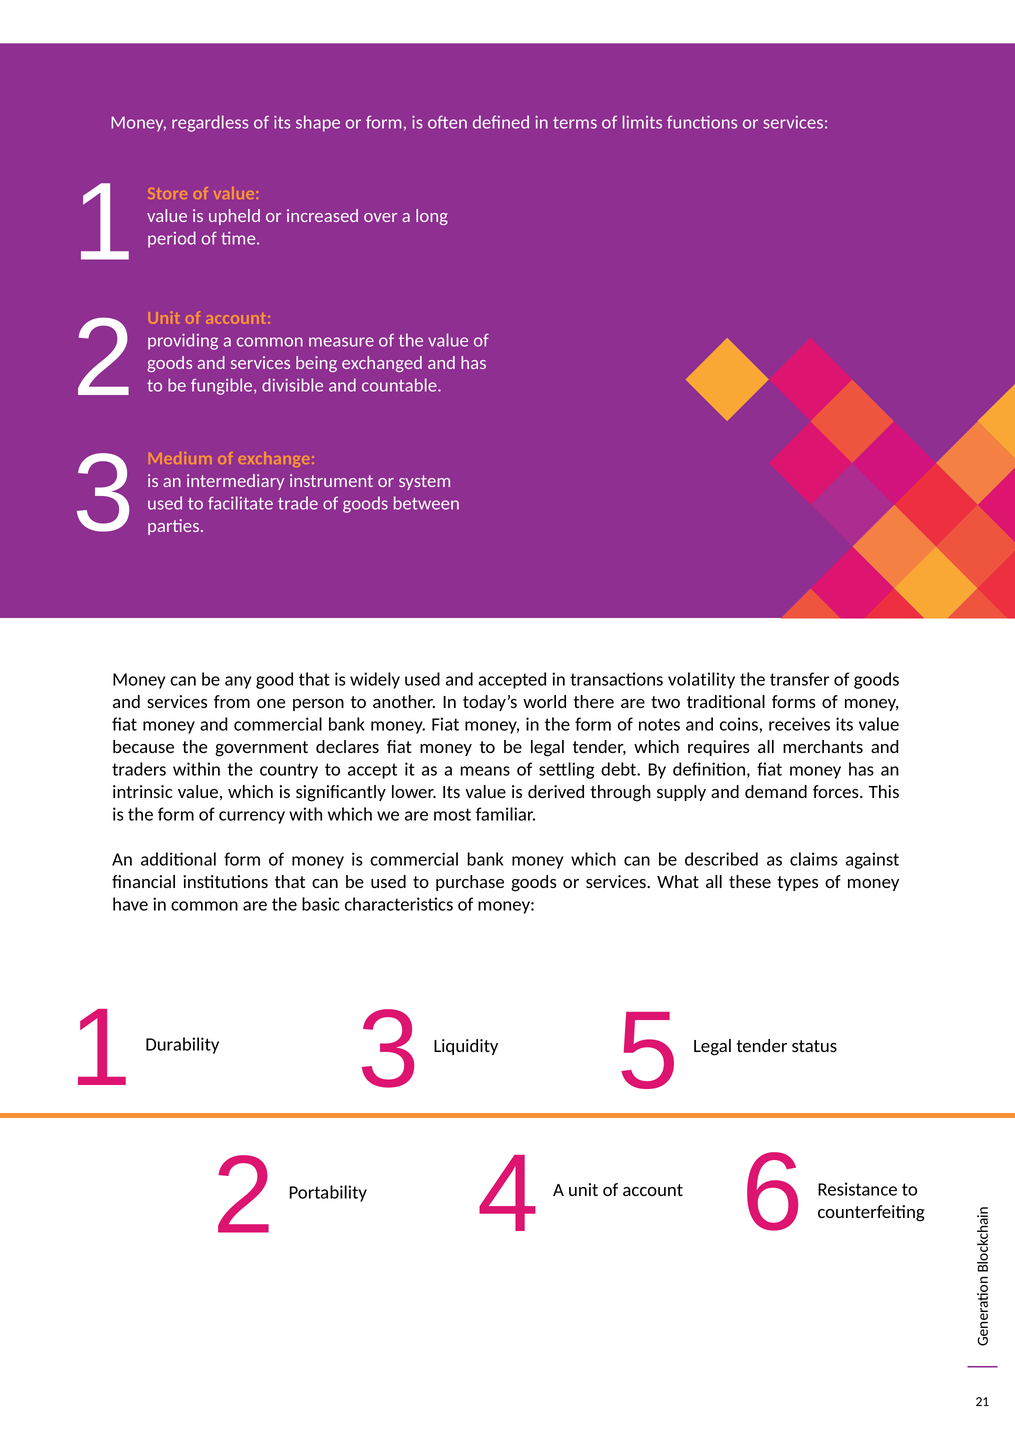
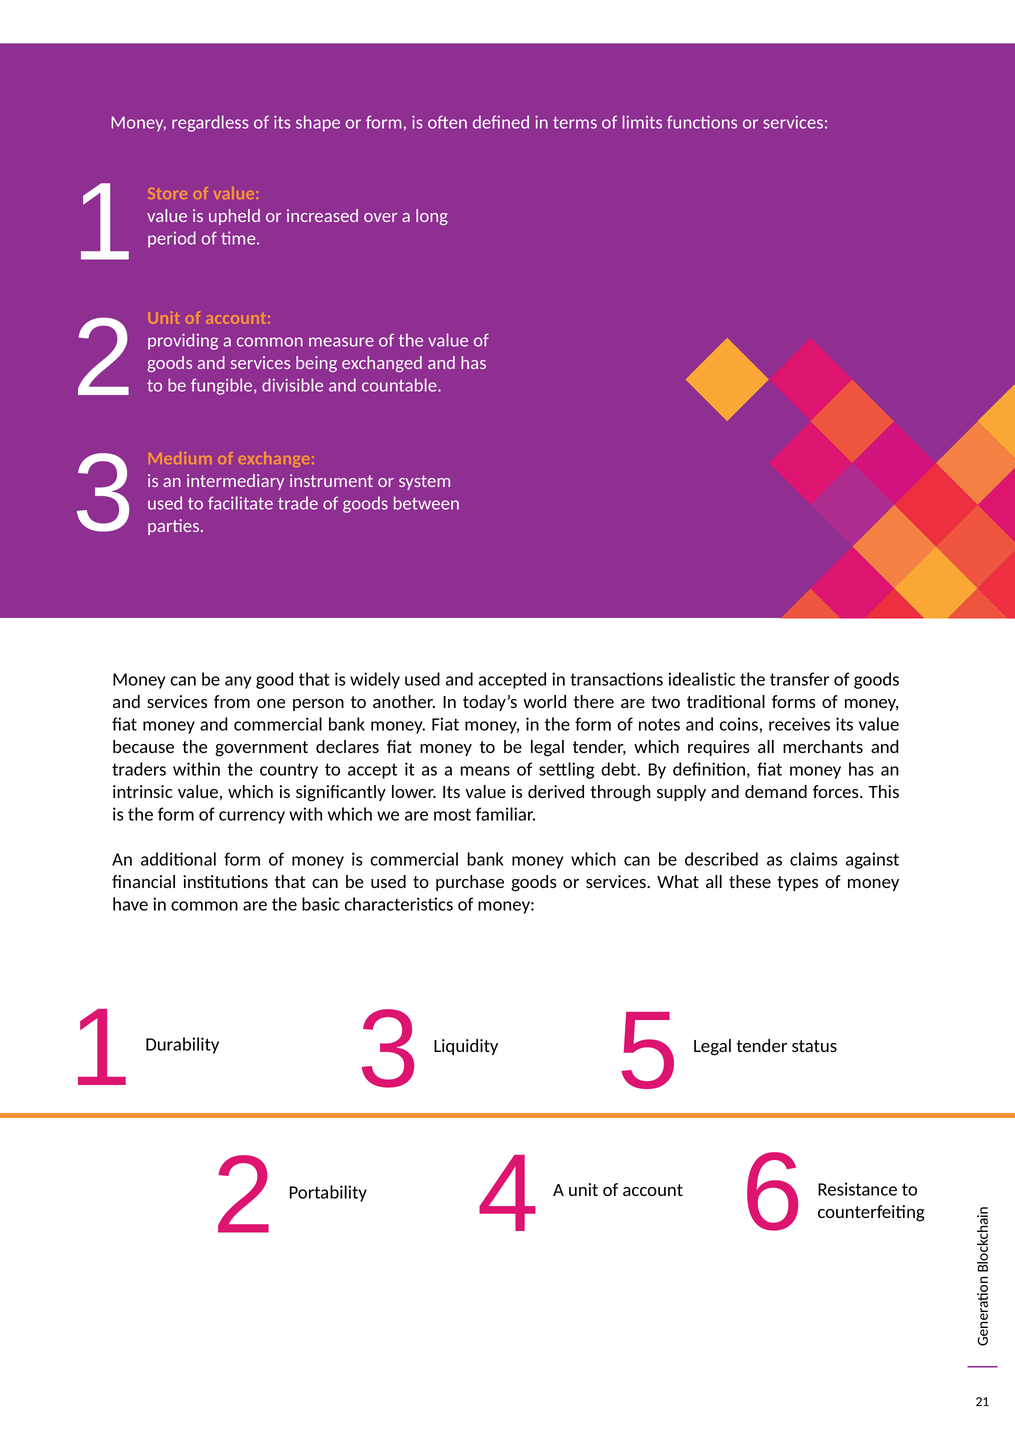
volatility: volatility -> idealistic (702, 680)
